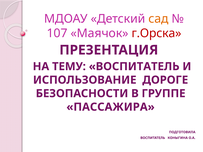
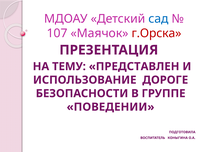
сад colour: orange -> blue (158, 19)
ТЕМУ ВОСПИТАТЕЛЬ: ВОСПИТАТЕЛЬ -> ПРЕДСТАВЛЕН (134, 67)
ПАССАЖИРА: ПАССАЖИРА -> ПОВЕДЕНИИ (111, 107)
